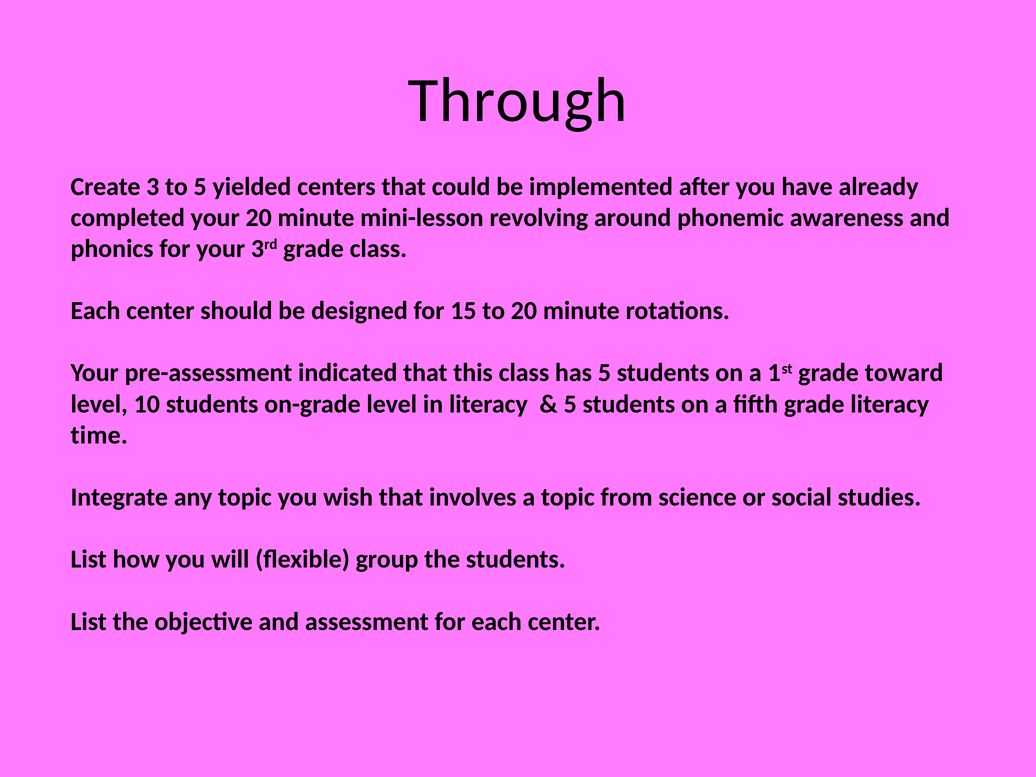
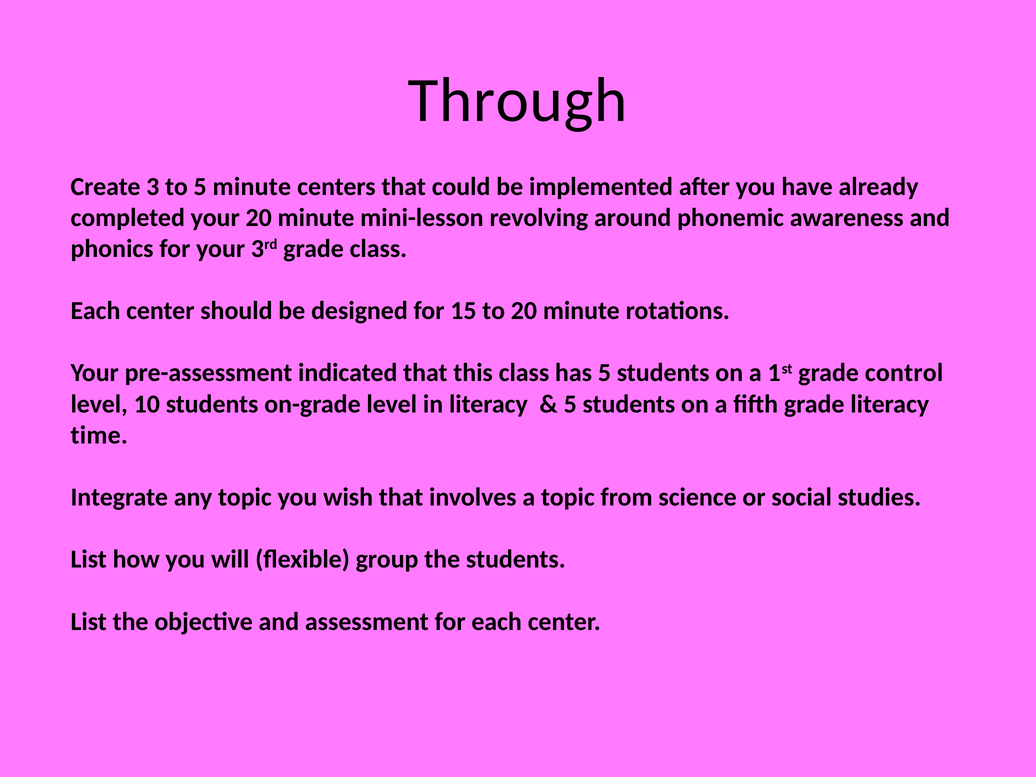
5 yielded: yielded -> minute (252, 186)
toward: toward -> control (904, 373)
